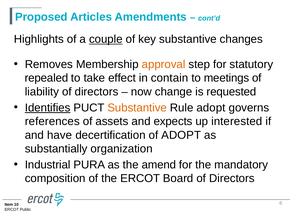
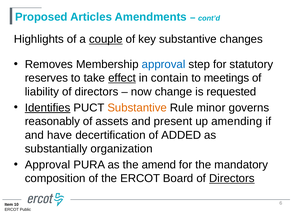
approval colour: orange -> blue (164, 64)
repealed: repealed -> reserves (46, 78)
effect underline: none -> present (122, 78)
Rule adopt: adopt -> minor (211, 108)
references: references -> reasonably (52, 121)
expects: expects -> present (173, 121)
interested: interested -> amending (237, 121)
of ADOPT: ADOPT -> ADDED (181, 135)
Industrial: Industrial -> Approval (48, 165)
Directors underline: none -> present (232, 178)
